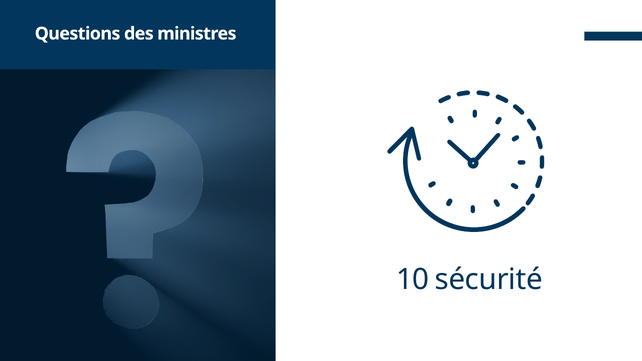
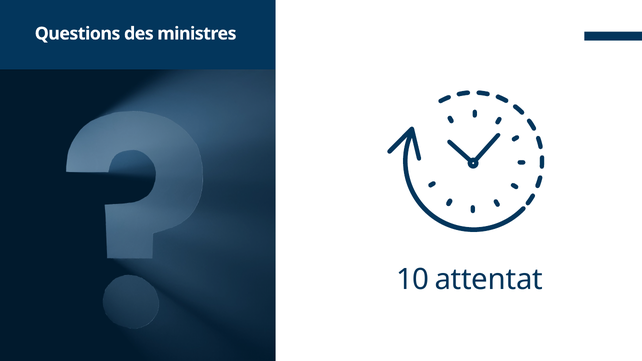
sécurité: sécurité -> attentat (489, 280)
